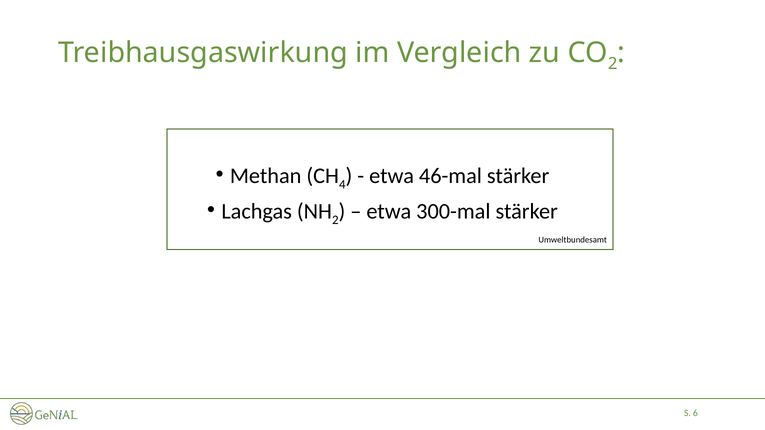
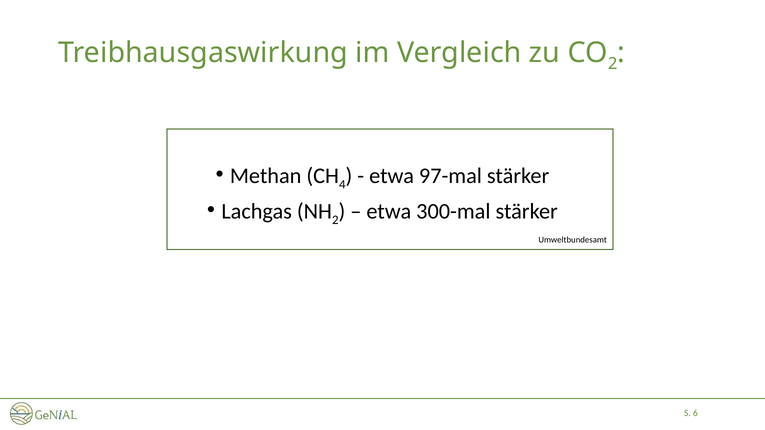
46-mal: 46-mal -> 97-mal (450, 176)
